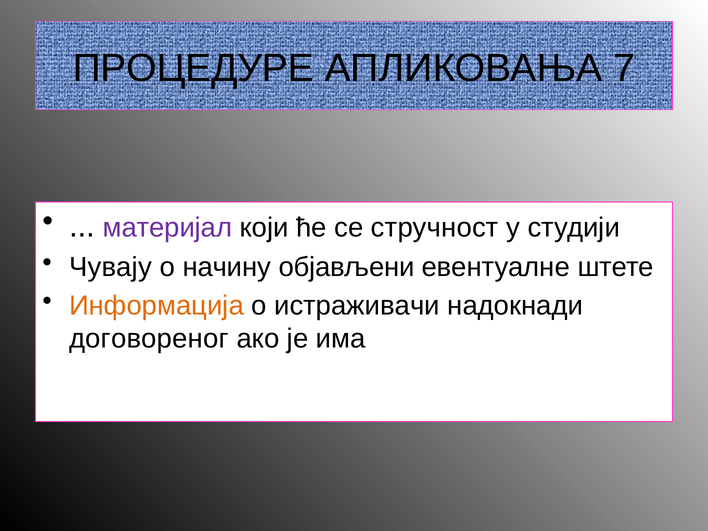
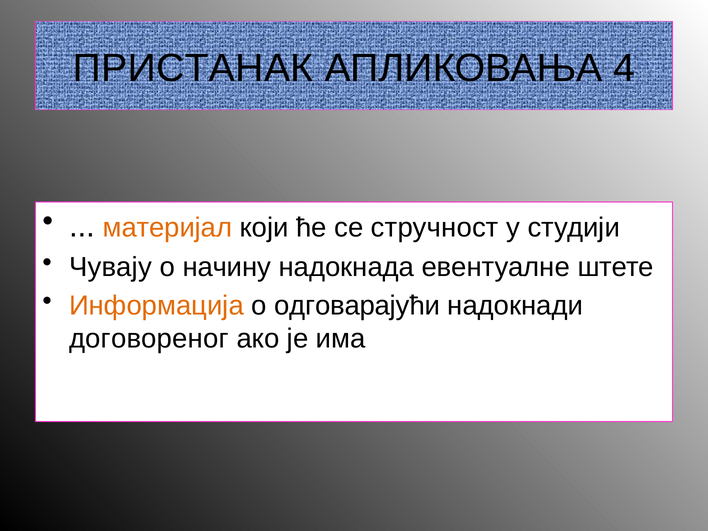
ПРОЦЕДУРЕ: ПРОЦЕДУРЕ -> ПРИСТАНАК (193, 68)
7: 7 -> 4 (624, 68)
материјал colour: purple -> orange (167, 228)
објављени: објављени -> надокнада (346, 267)
истраживачи: истраживачи -> одговарајући (357, 306)
